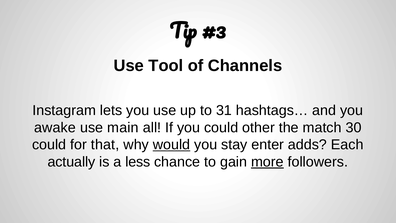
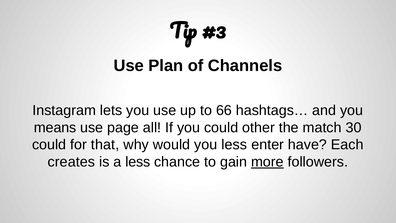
Tool: Tool -> Plan (166, 66)
31: 31 -> 66 (224, 110)
awake: awake -> means (55, 127)
main: main -> page (123, 127)
would underline: present -> none (171, 145)
you stay: stay -> less (234, 145)
adds: adds -> have (307, 145)
actually: actually -> creates (71, 162)
